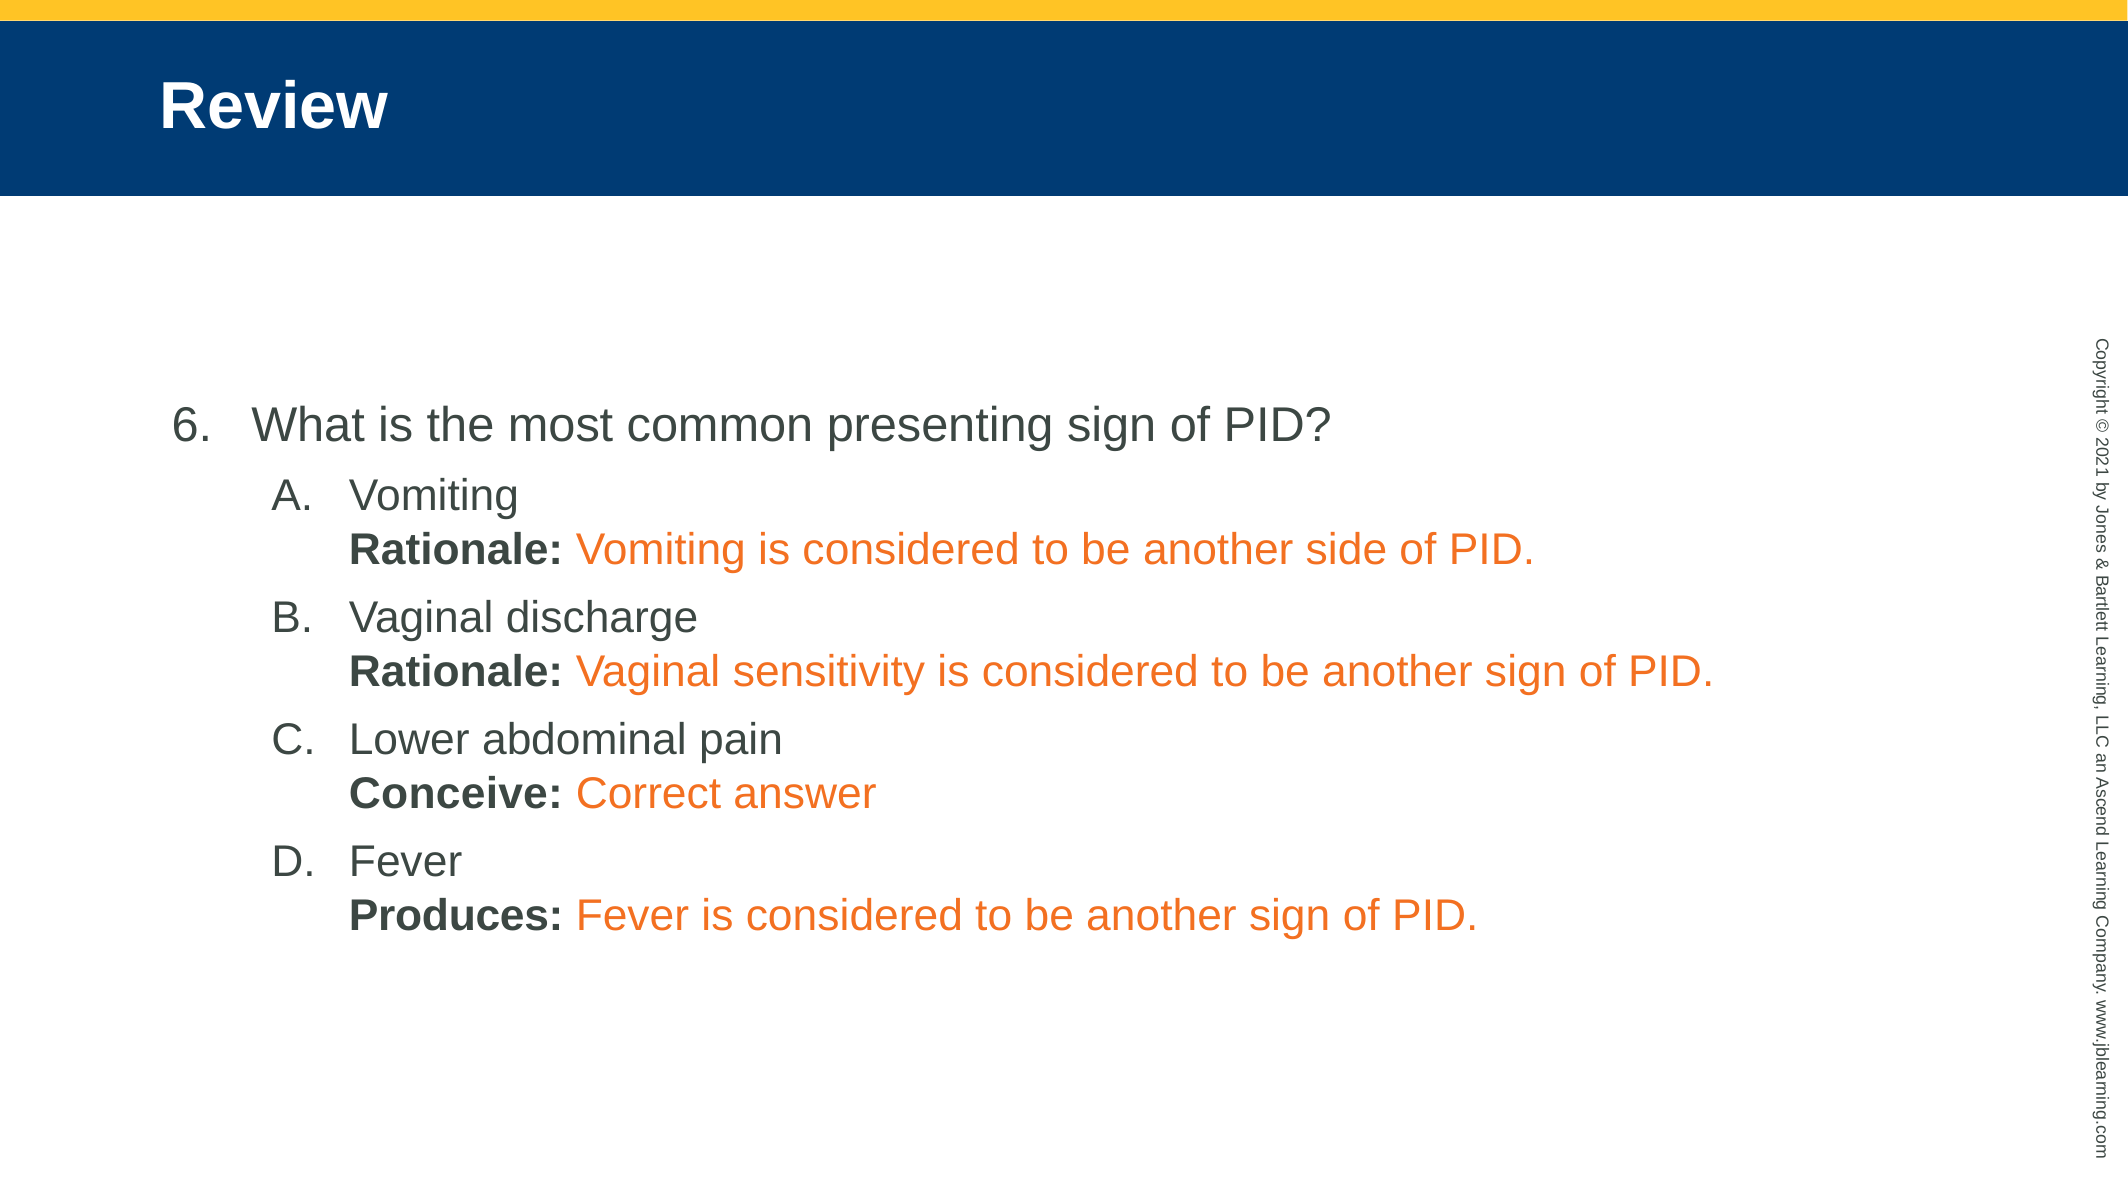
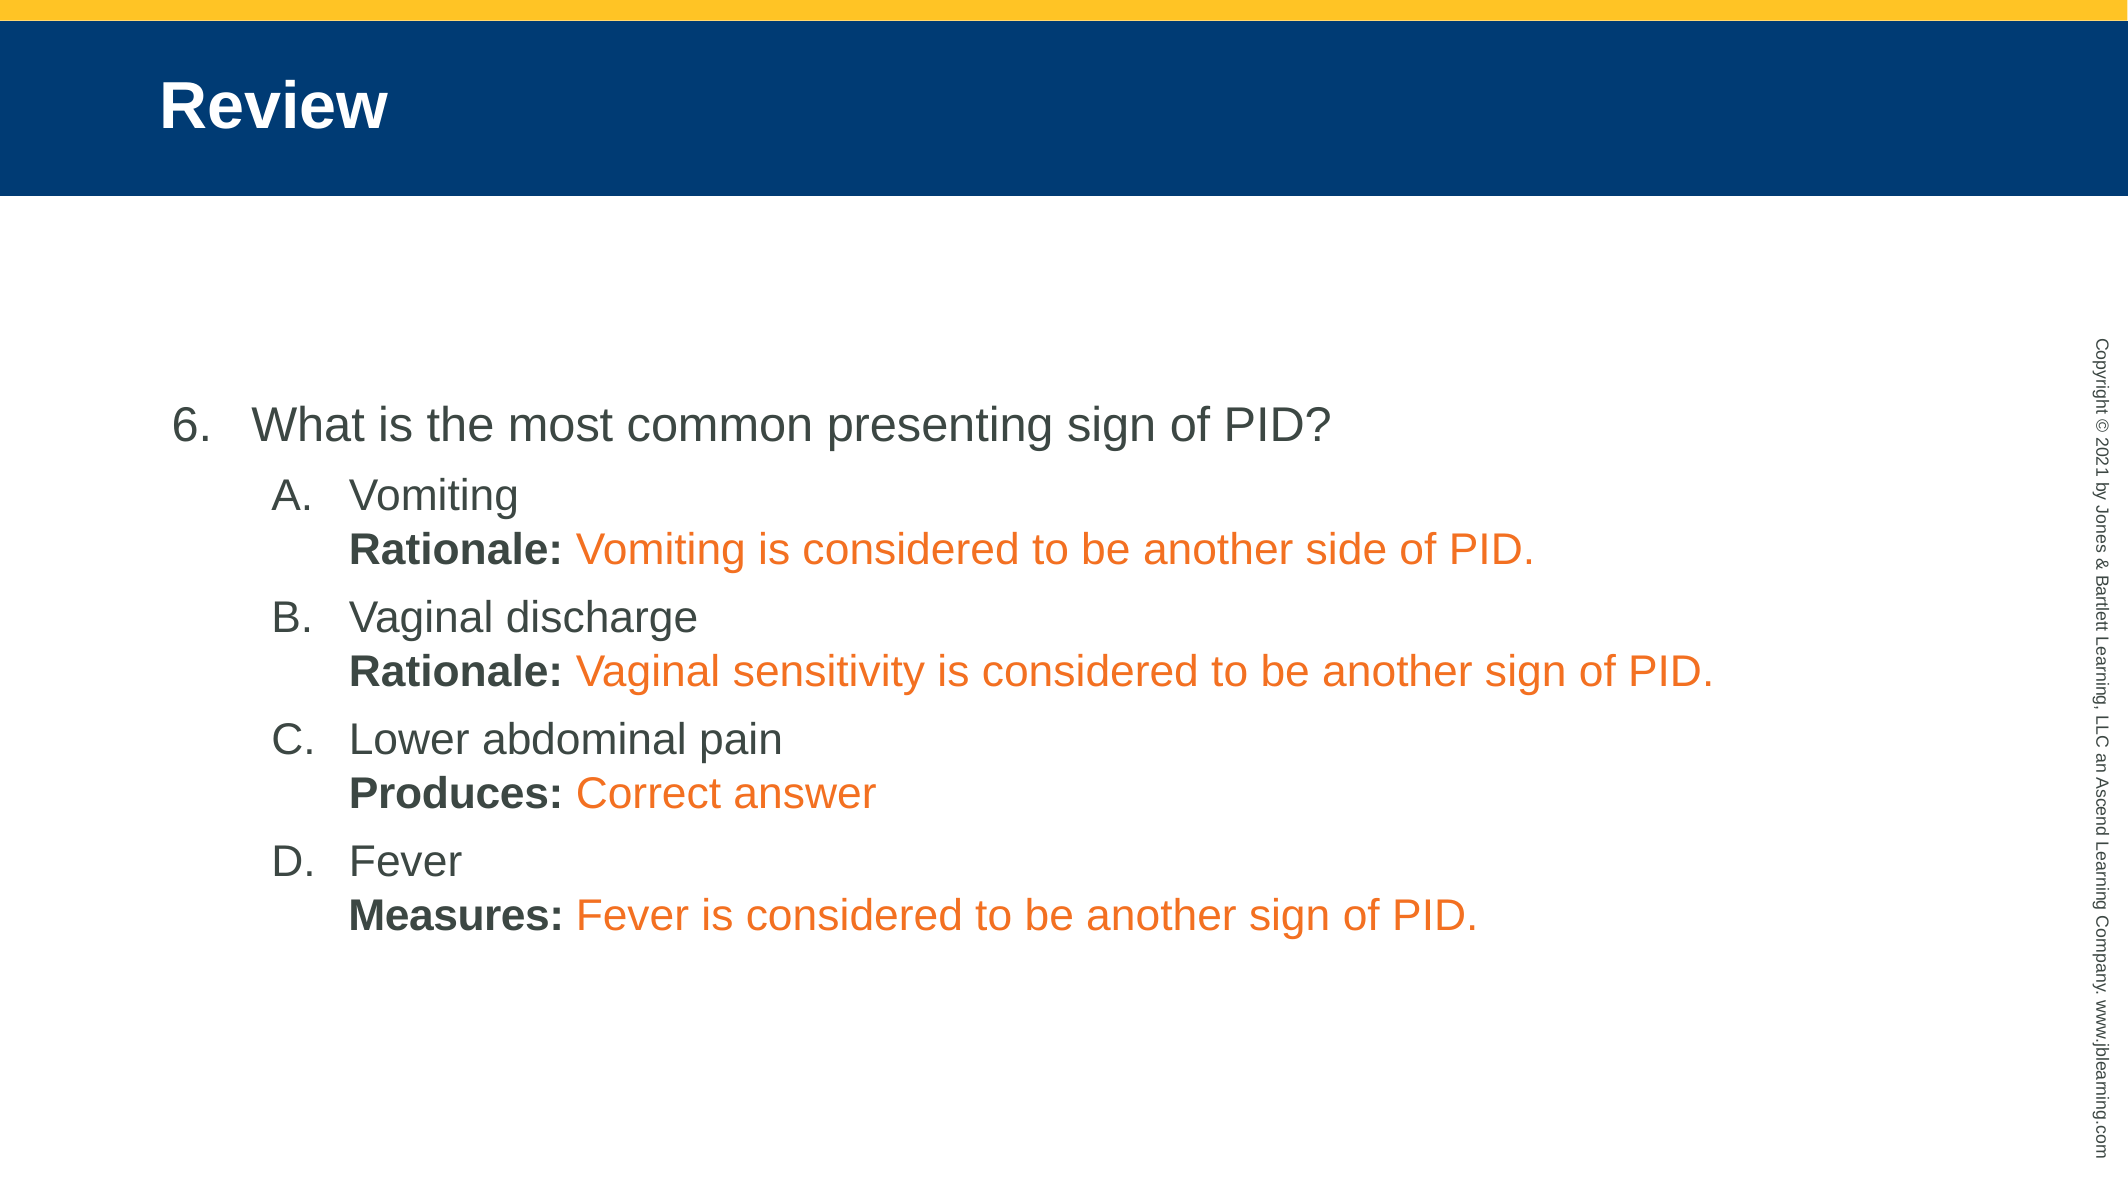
Conceive: Conceive -> Produces (456, 793)
Produces: Produces -> Measures (456, 915)
